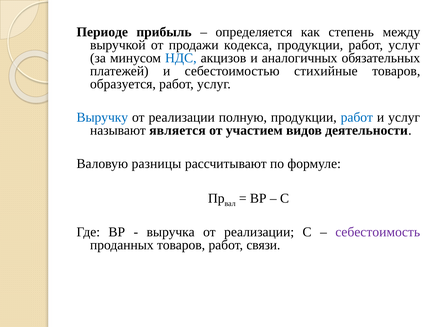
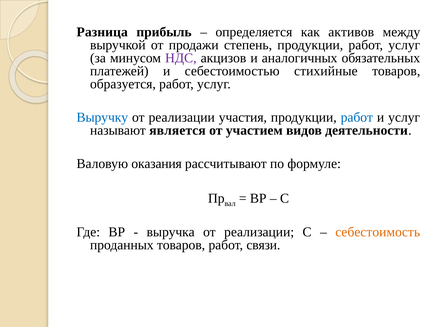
Периоде: Периоде -> Разница (102, 32)
степень: степень -> активов (351, 32)
кодекса: кодекса -> степень (248, 45)
НДС colour: blue -> purple (181, 58)
полную: полную -> участия (243, 117)
разницы: разницы -> оказания (157, 163)
себестоимость colour: purple -> orange (378, 231)
